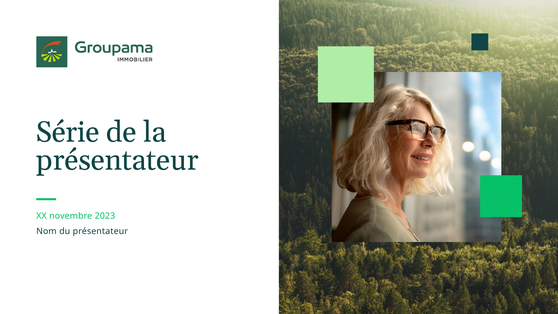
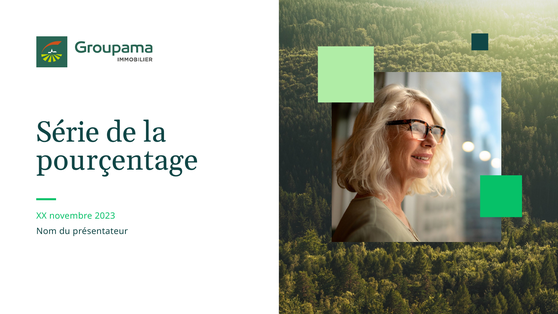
présentateur: présentateur -> pourçentage (117, 160)
